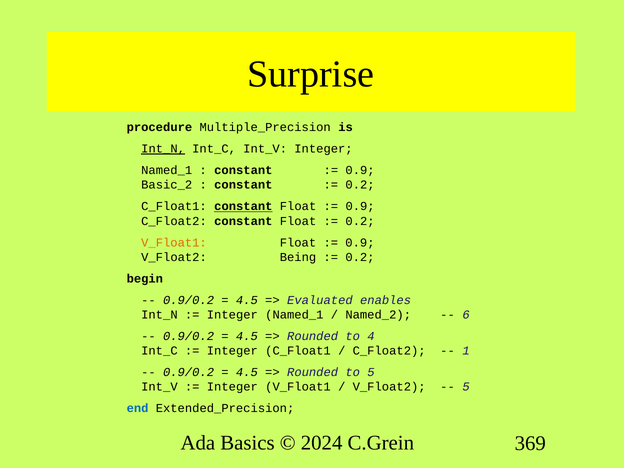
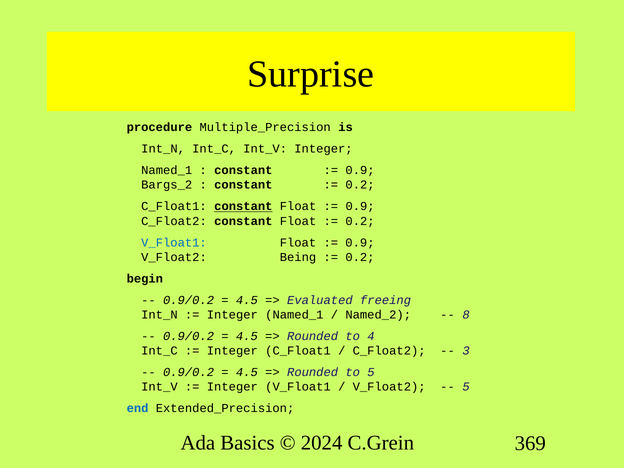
Int_N underline: present -> none (163, 149)
Basic_2: Basic_2 -> Bargs_2 (167, 185)
V_Float1 colour: orange -> blue (174, 242)
enables: enables -> freeing (386, 300)
6: 6 -> 8 (466, 315)
1: 1 -> 3 (466, 351)
